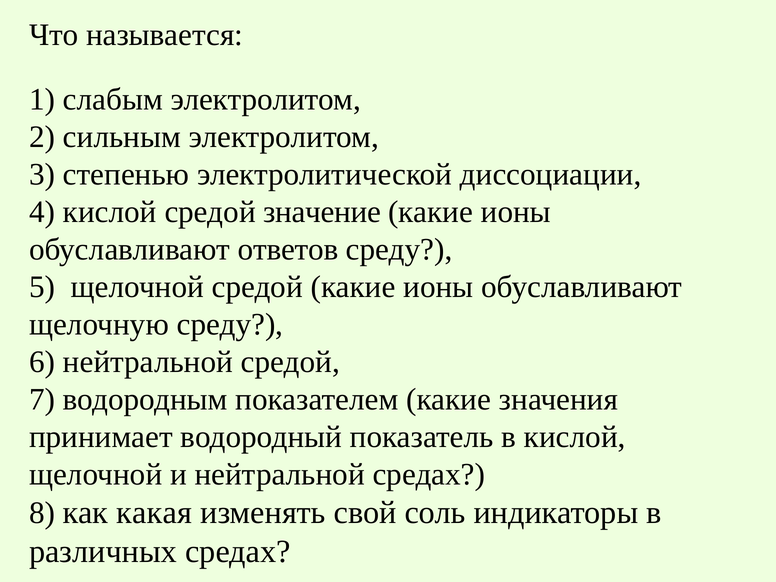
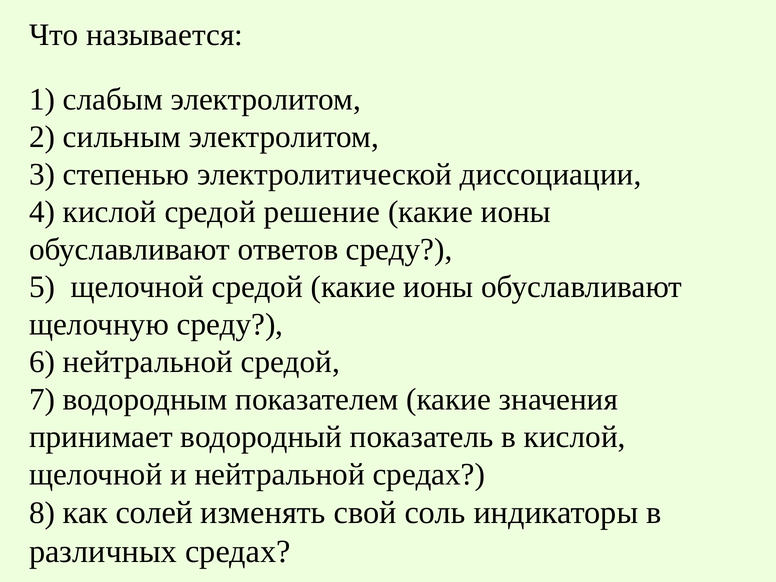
значение: значение -> решение (322, 212)
какая: какая -> солей (154, 513)
